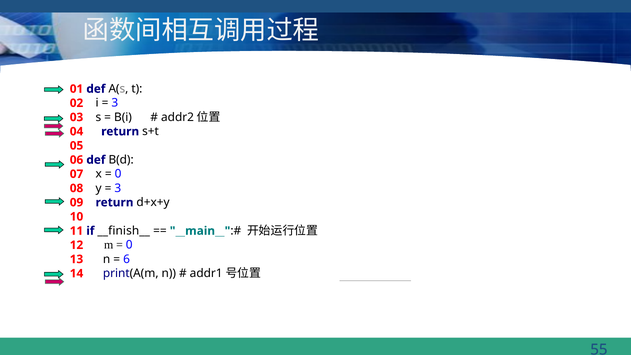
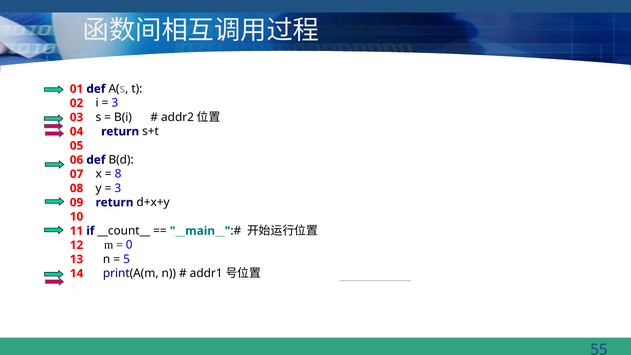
0: 0 -> 8 (118, 174)
__finish__: __finish__ -> __count__ (124, 231)
6: 6 -> 5 (127, 259)
